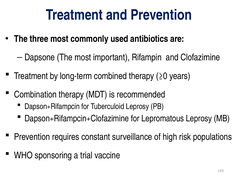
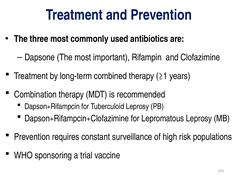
≥0: ≥0 -> ≥1 (162, 76)
